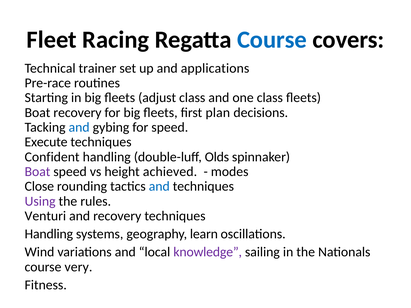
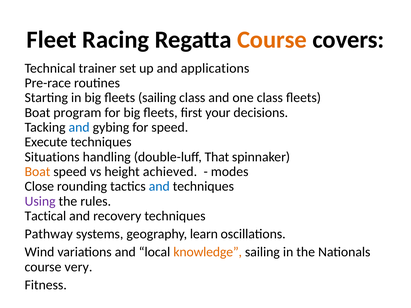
Course colour: blue -> orange (272, 40)
fleets adjust: adjust -> sailing (157, 98)
Boat recovery: recovery -> program (77, 113)
plan: plan -> your (218, 113)
Confident: Confident -> Situations (52, 157)
Olds: Olds -> That (217, 157)
Boat colour: purple -> orange (38, 172)
Venturi: Venturi -> Tactical (45, 216)
Handling: Handling -> Pathway (49, 234)
knowledge colour: purple -> orange (208, 252)
